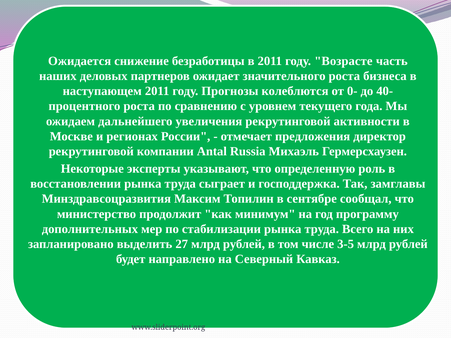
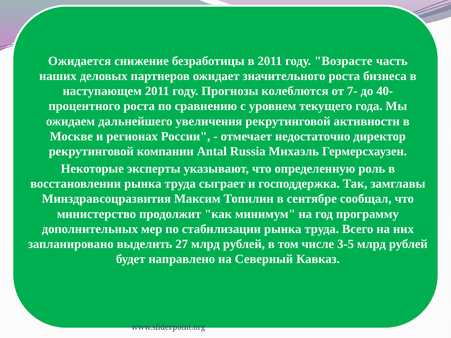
0-: 0- -> 7- (352, 91)
предложения: предложения -> недостаточно (313, 136)
